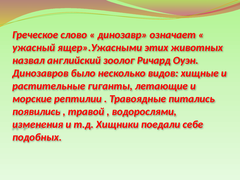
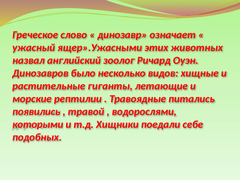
изменения: изменения -> которыми (38, 124)
